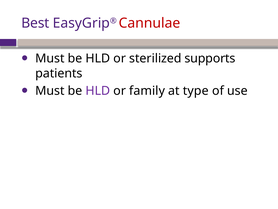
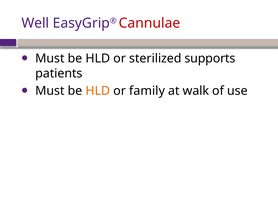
Best: Best -> Well (35, 23)
HLD colour: purple -> orange (98, 91)
type: type -> walk (196, 91)
